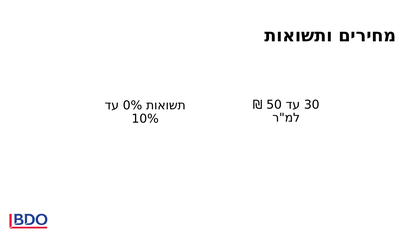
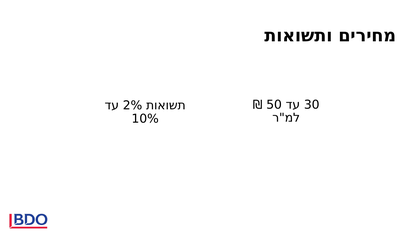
0%: 0% -> 2% (133, 106)
